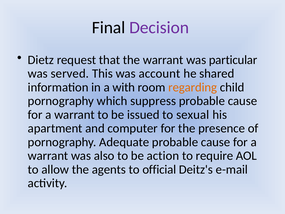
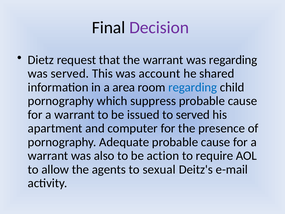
was particular: particular -> regarding (233, 60)
with: with -> area (124, 87)
regarding colour: orange -> blue (193, 87)
to sexual: sexual -> served (193, 115)
official: official -> sexual (159, 169)
